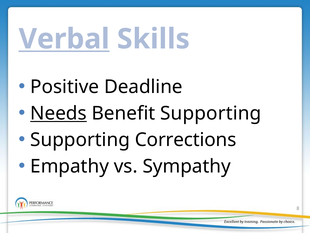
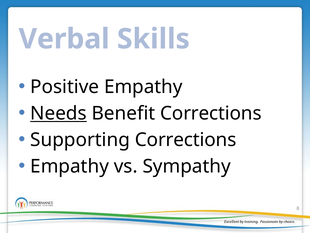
Verbal underline: present -> none (64, 39)
Positive Deadline: Deadline -> Empathy (143, 87)
Benefit Supporting: Supporting -> Corrections (211, 113)
